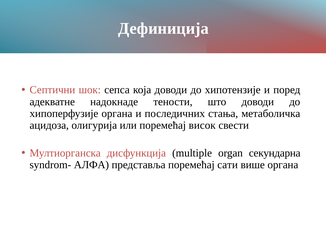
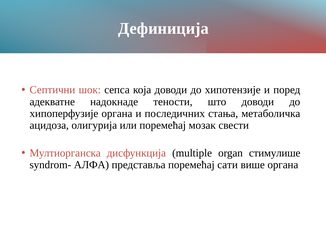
висок: висок -> мозак (202, 125)
секундарна: секундарна -> стимулише (275, 153)
